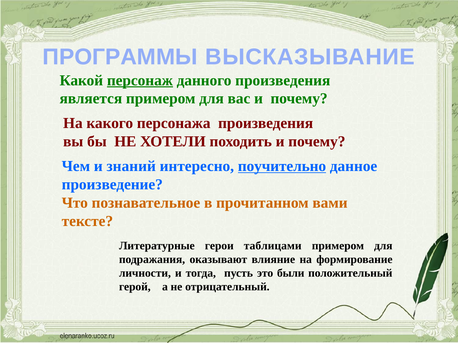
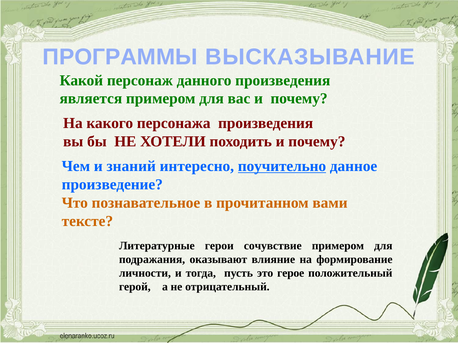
персонаж underline: present -> none (140, 80)
таблицами: таблицами -> сочувствие (273, 246)
были: были -> герое (291, 274)
